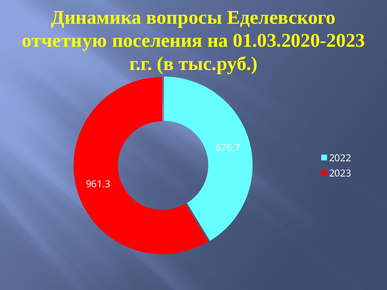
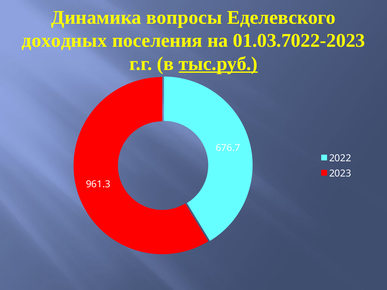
отчетную: отчетную -> доходных (64, 41)
01.03.2020-2023: 01.03.2020-2023 -> 01.03.7022-2023 (299, 41)
тыс.руб underline: none -> present (218, 64)
